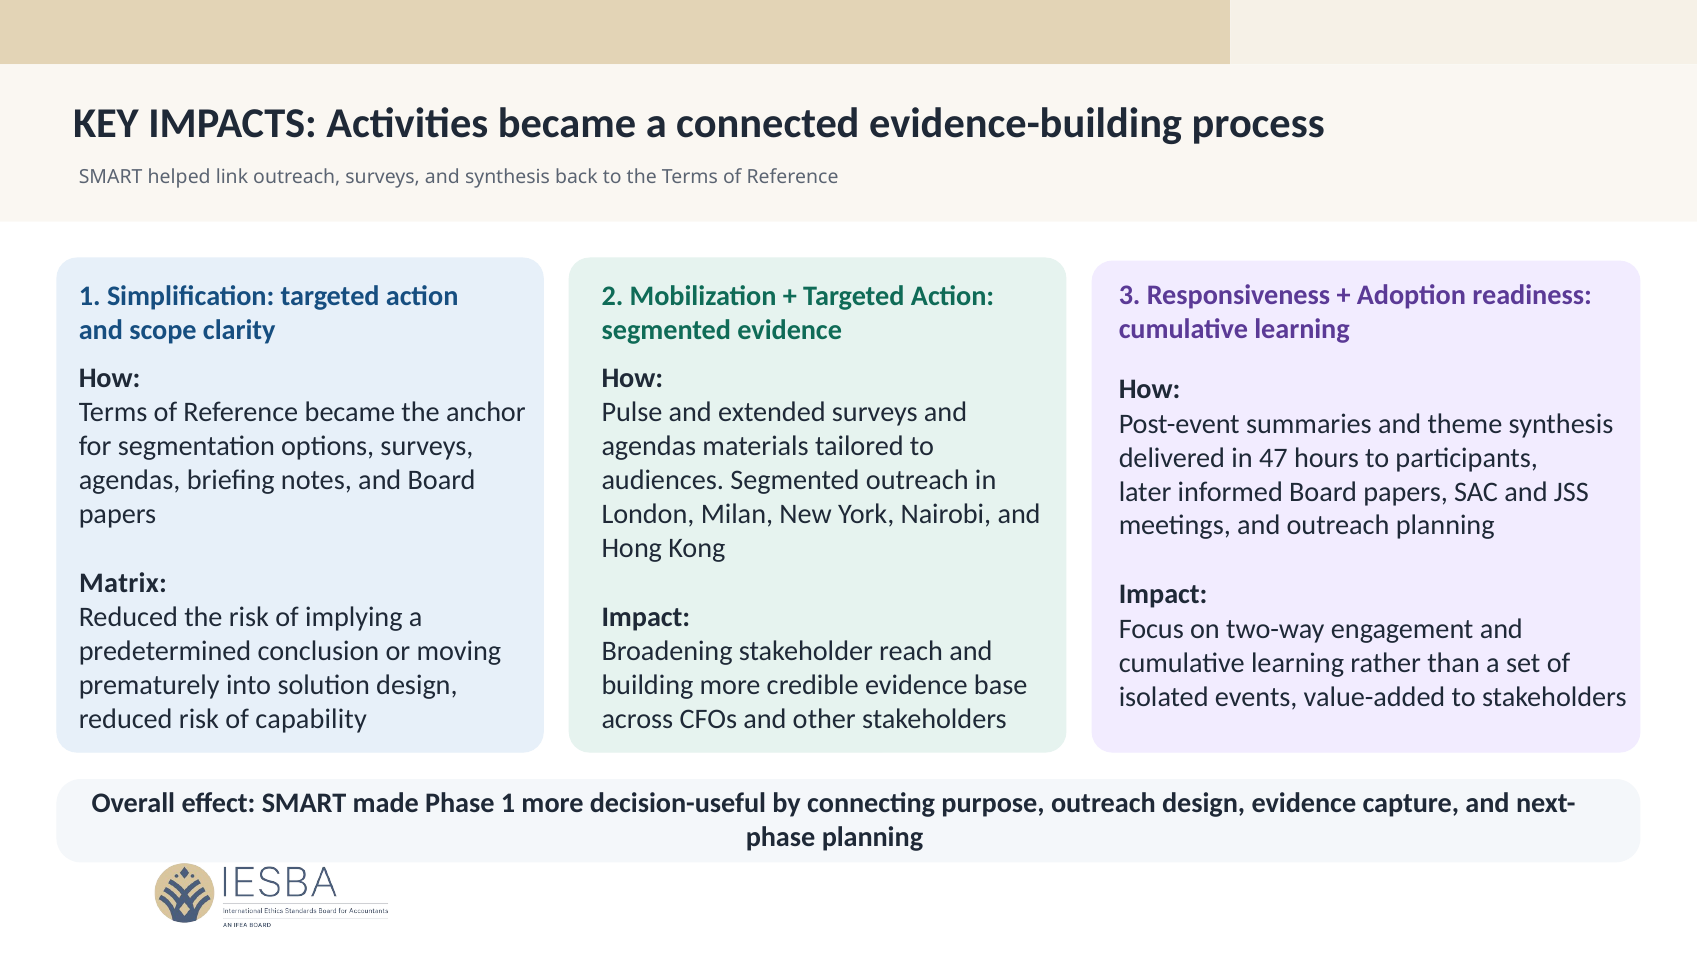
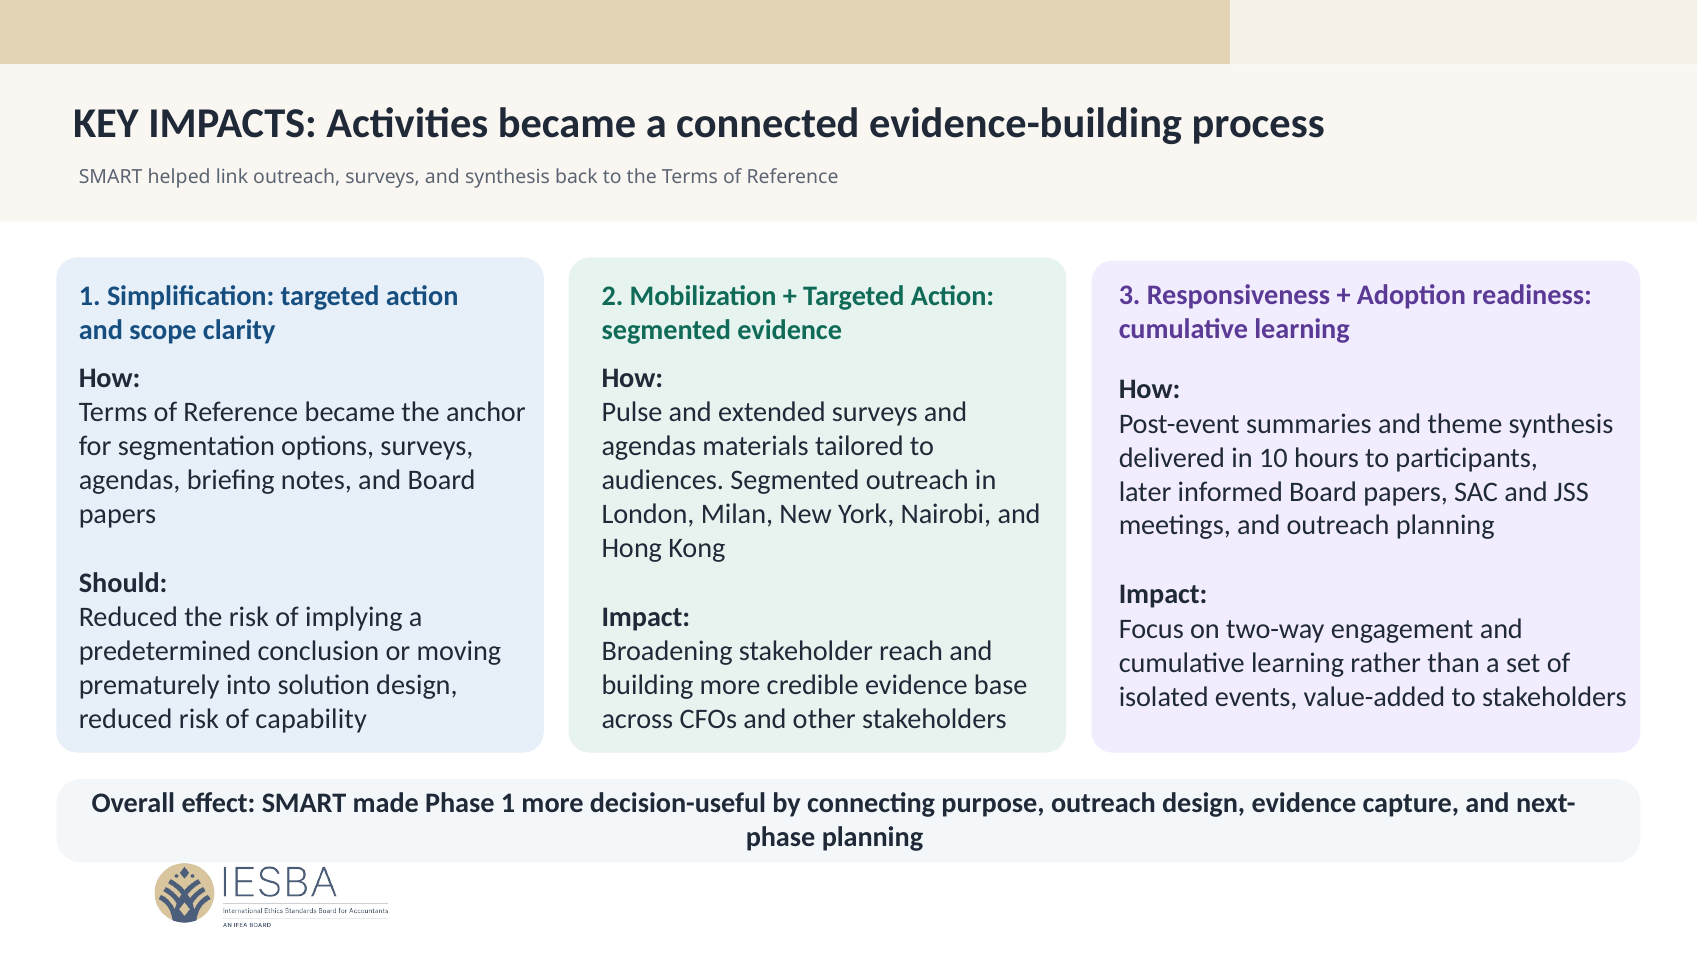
47: 47 -> 10 (1273, 458)
Matrix: Matrix -> Should (123, 583)
